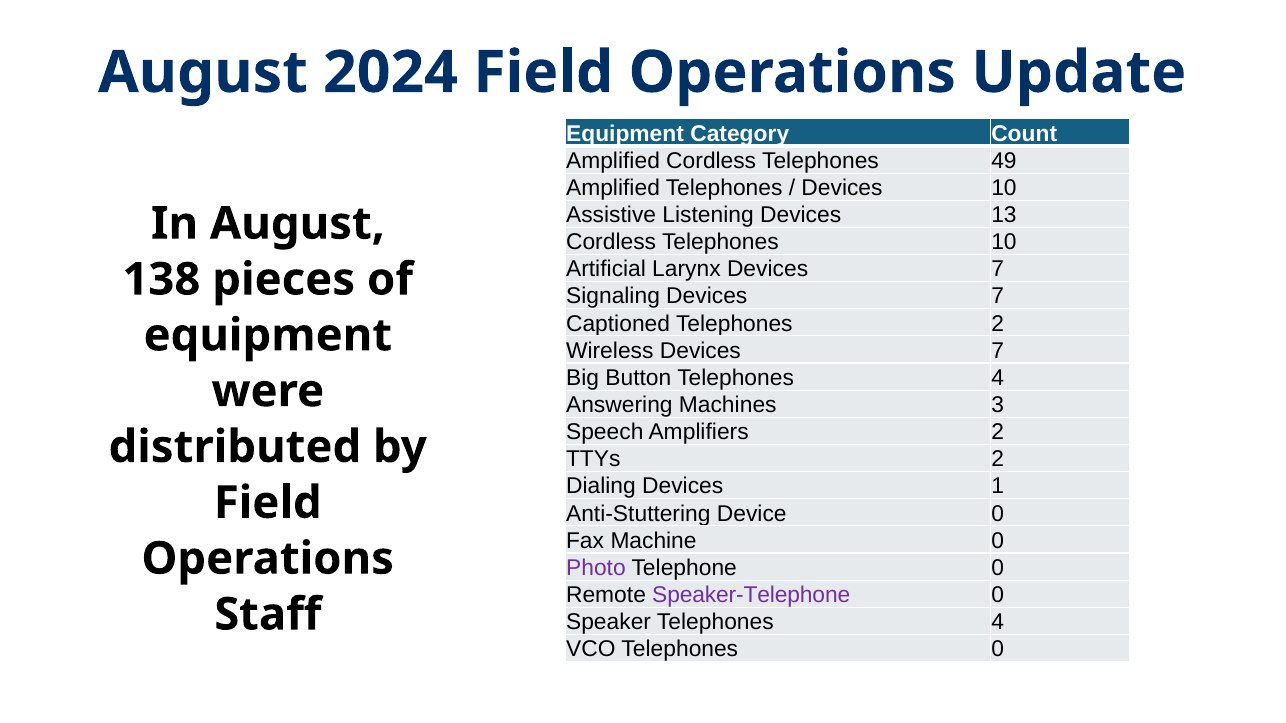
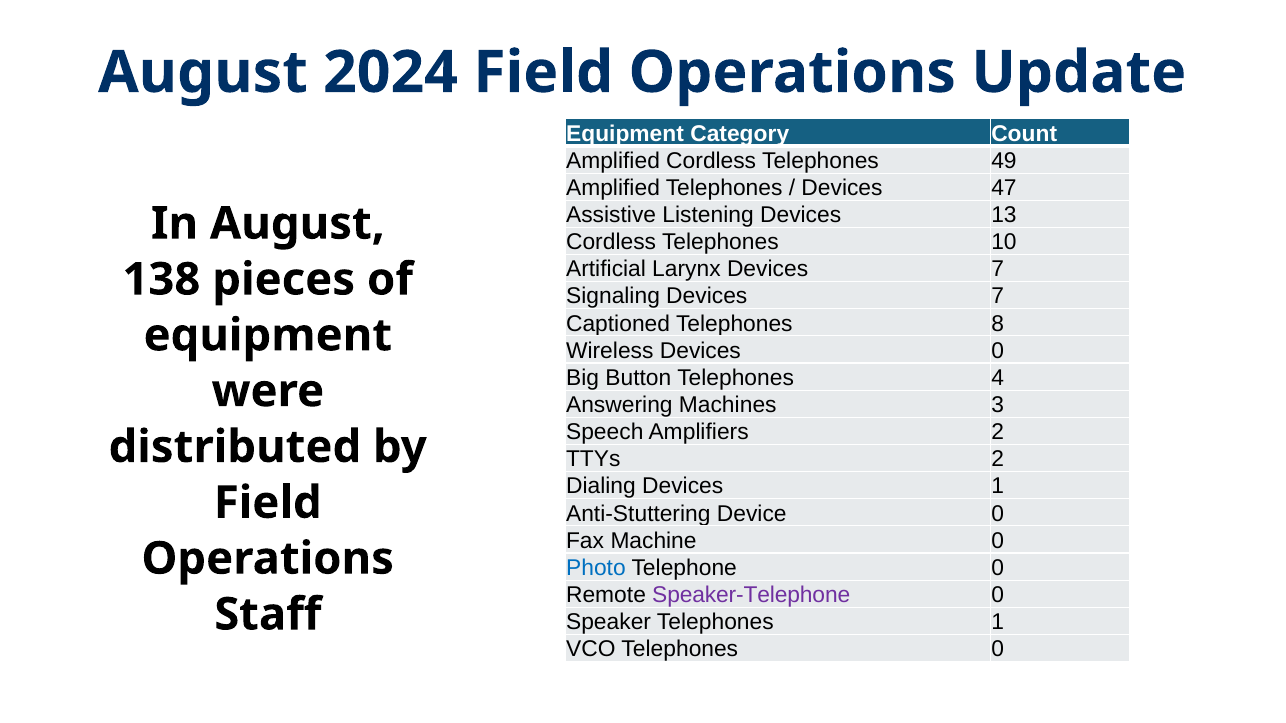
Devices 10: 10 -> 47 (1004, 188)
Telephones 2: 2 -> 8 (998, 324)
Wireless Devices 7: 7 -> 0 (998, 351)
Photo colour: purple -> blue (596, 568)
Speaker Telephones 4: 4 -> 1 (998, 622)
